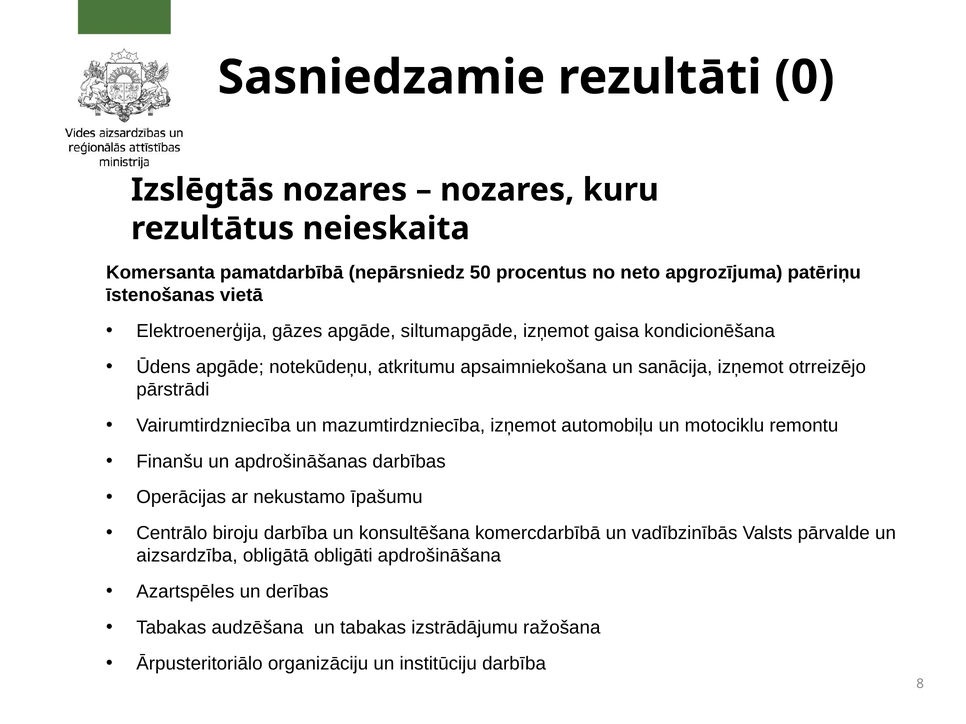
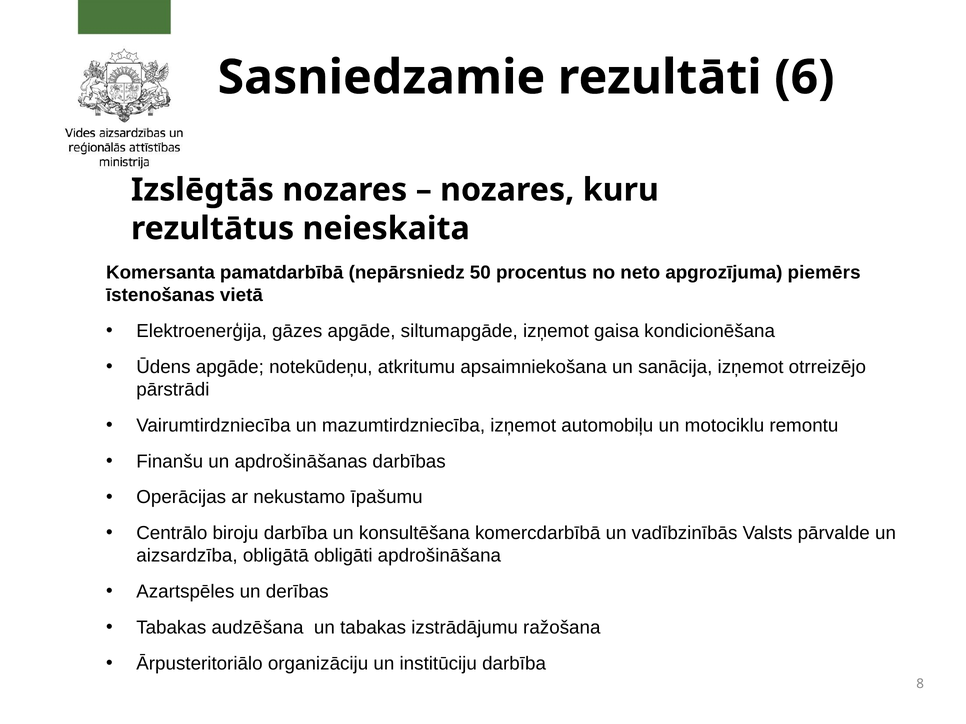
0: 0 -> 6 (804, 78)
patēriņu: patēriņu -> piemērs (824, 273)
